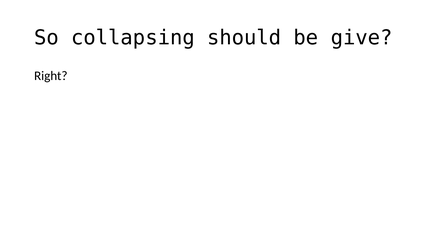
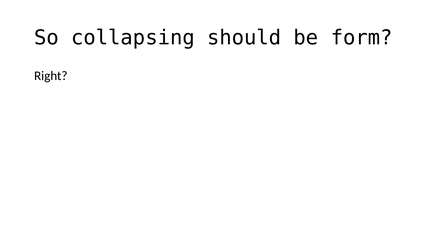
give: give -> form (362, 38)
